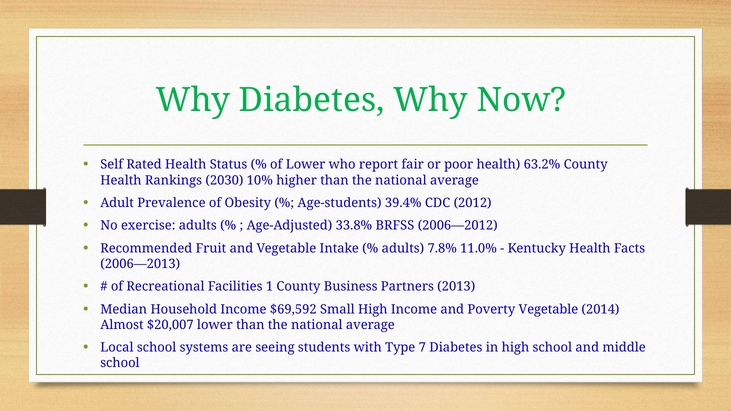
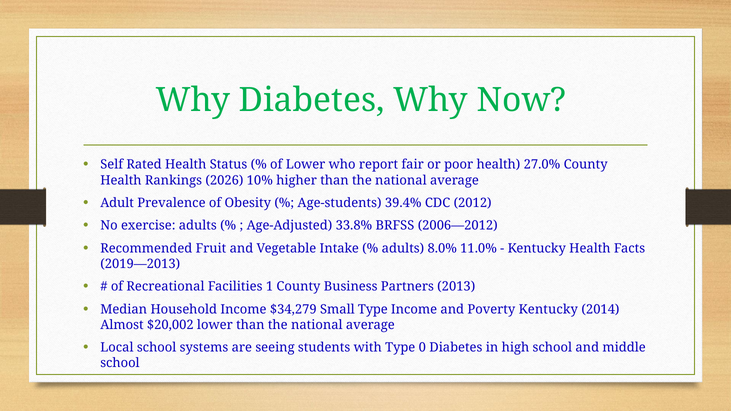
63.2%: 63.2% -> 27.0% (542, 165)
2030: 2030 -> 2026 (224, 180)
7.8%: 7.8% -> 8.0% (442, 249)
2006—2013: 2006—2013 -> 2019—2013 (140, 264)
$69,592: $69,592 -> $34,279 (293, 310)
Small High: High -> Type (373, 310)
Poverty Vegetable: Vegetable -> Kentucky (548, 310)
$20,007: $20,007 -> $20,002 (170, 325)
7: 7 -> 0 (422, 348)
